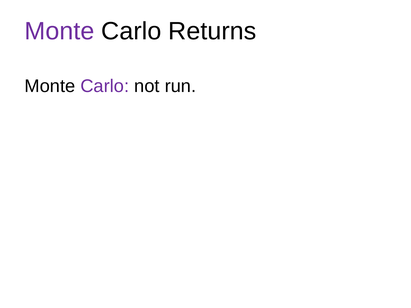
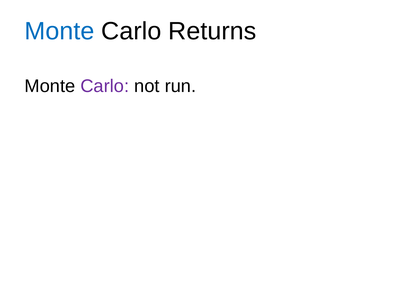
Monte colour: purple -> blue (59, 31)
